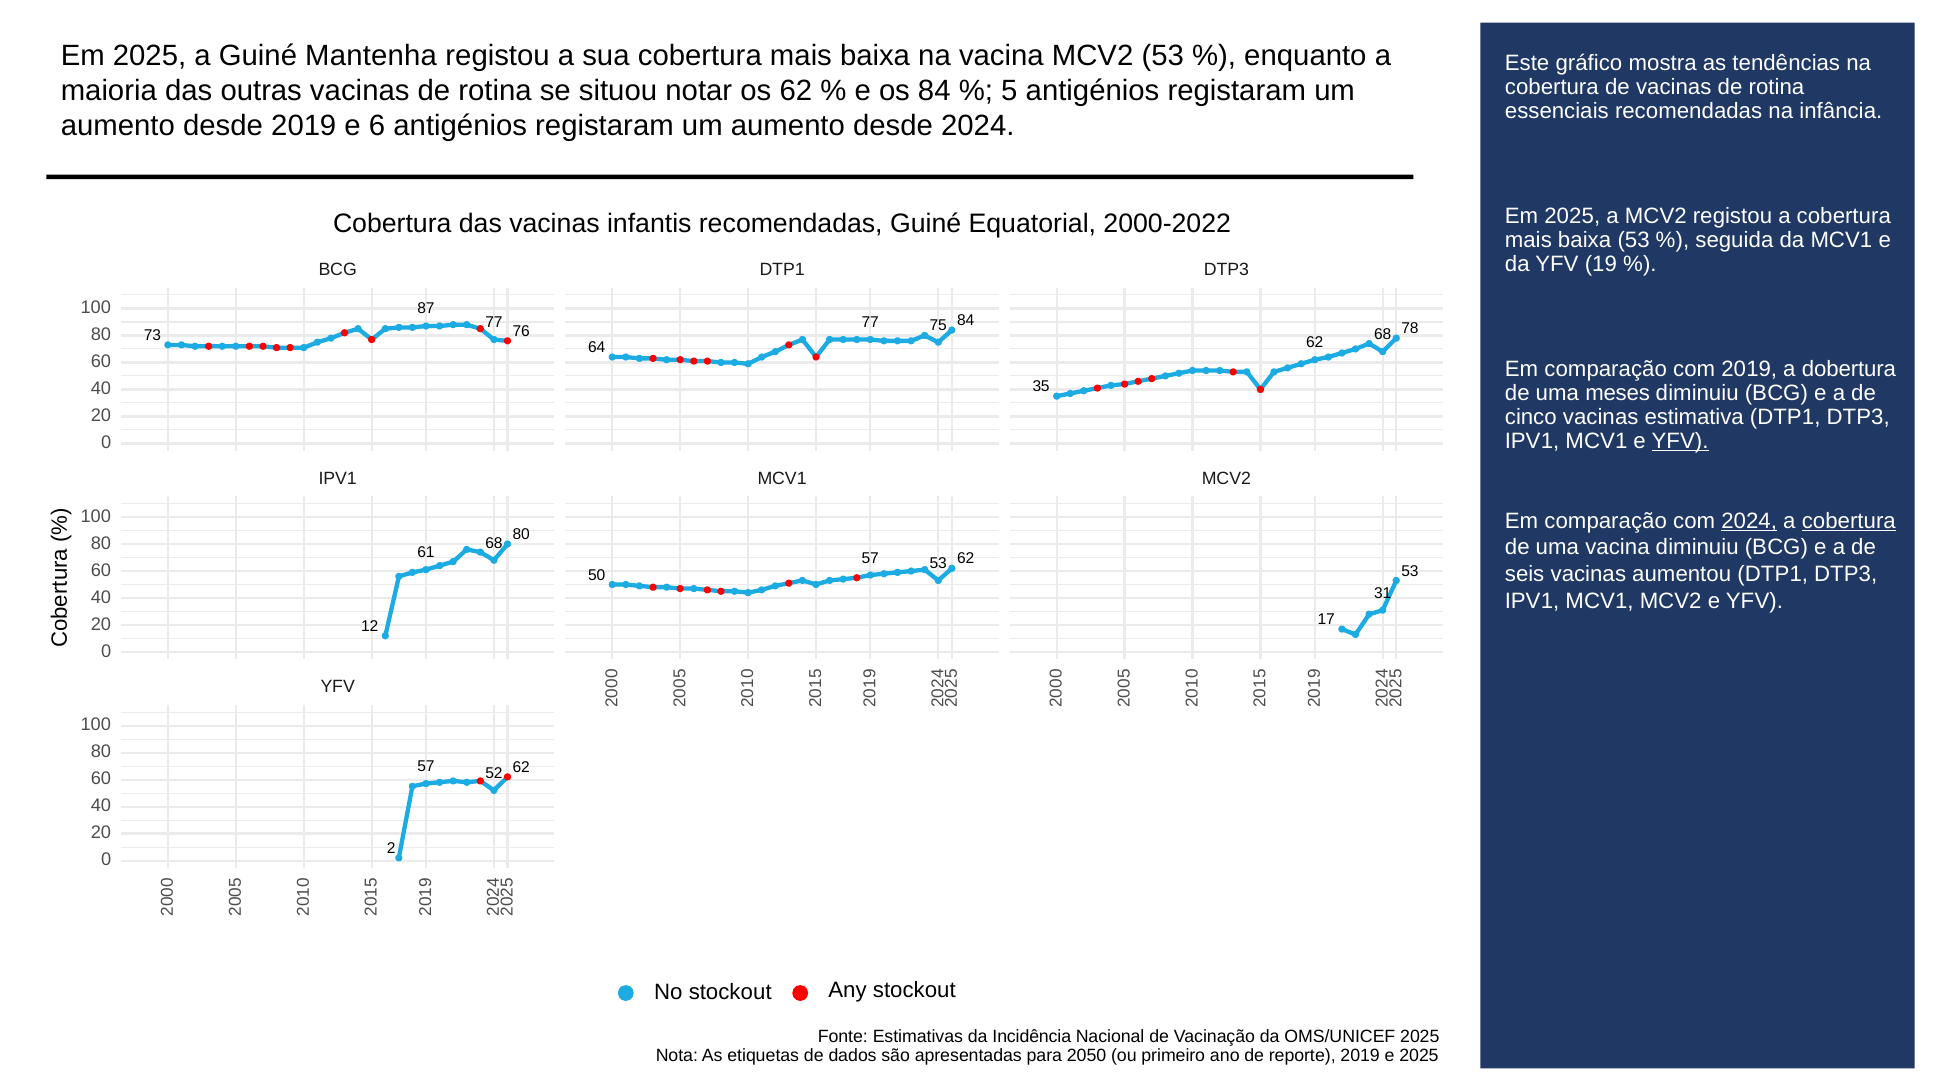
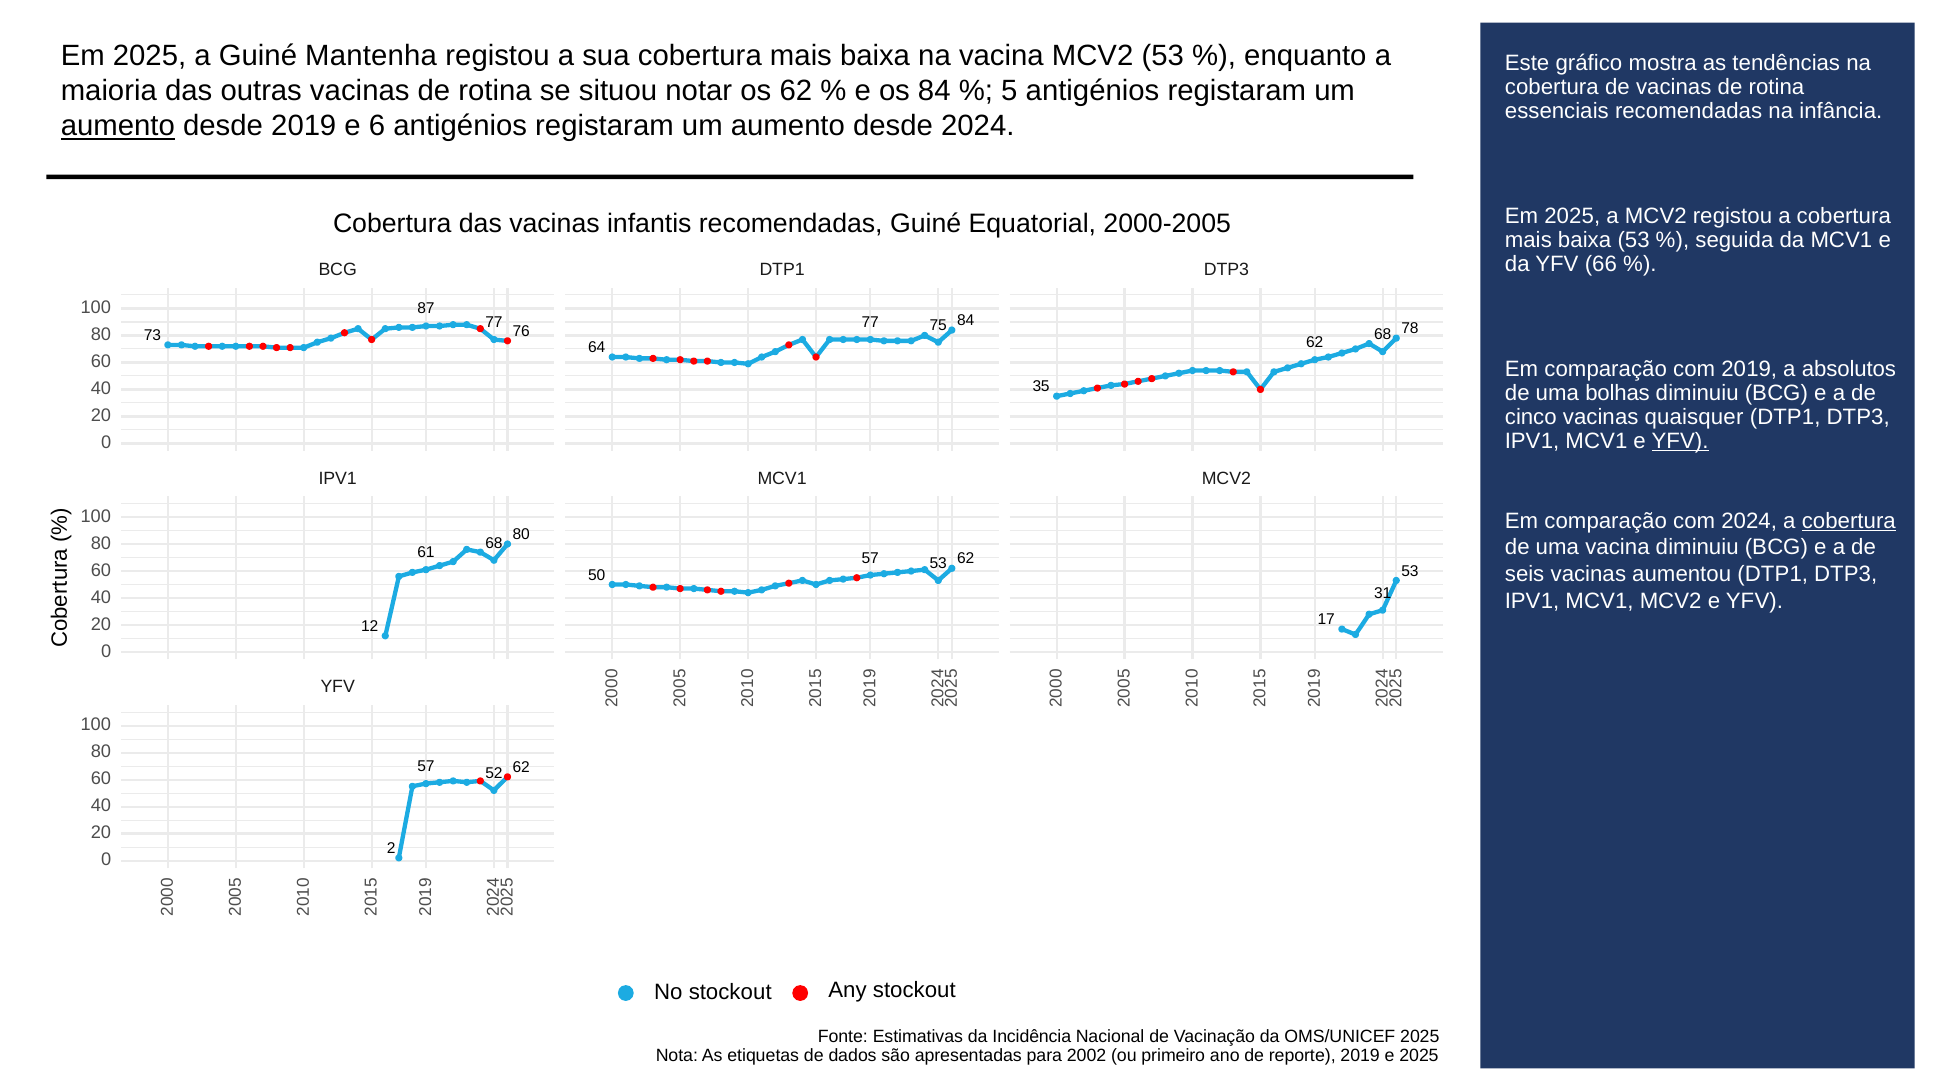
aumento underline: none -> present (118, 126)
2000-2022: 2000-2022 -> 2000-2005 (1167, 223)
19: 19 -> 66 (1601, 264)
dobertura: dobertura -> absolutos (1849, 369)
meses: meses -> bolhas (1618, 393)
estimativa: estimativa -> quaisquer (1694, 417)
2024 underline: present -> none (1749, 521)
2050: 2050 -> 2002 (1087, 1055)
